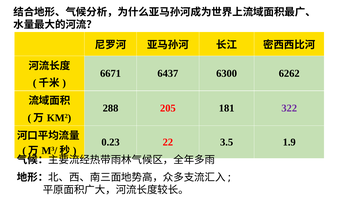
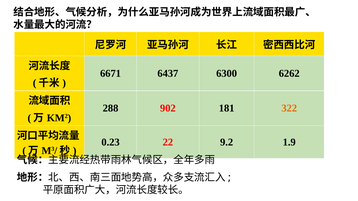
205: 205 -> 902 (168, 108)
322 colour: purple -> orange (289, 108)
3.5: 3.5 -> 9.2 (227, 142)
